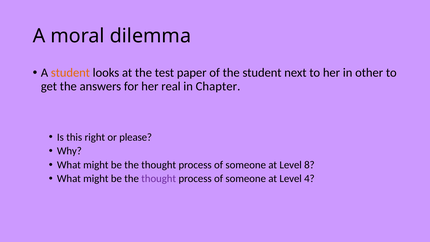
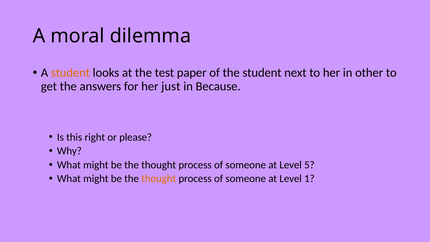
real: real -> just (171, 86)
Chapter: Chapter -> Because (218, 86)
8: 8 -> 5 (309, 165)
thought colour: purple -> orange (159, 179)
4: 4 -> 1 (309, 179)
